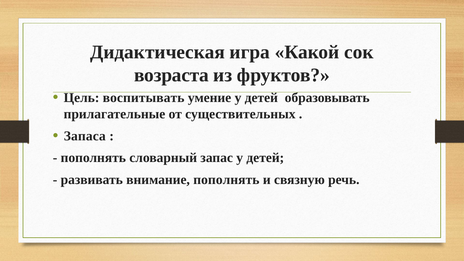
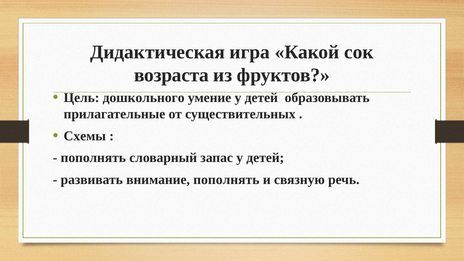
воспитывать: воспитывать -> дошкольного (144, 98)
Запаса: Запаса -> Схемы (85, 136)
